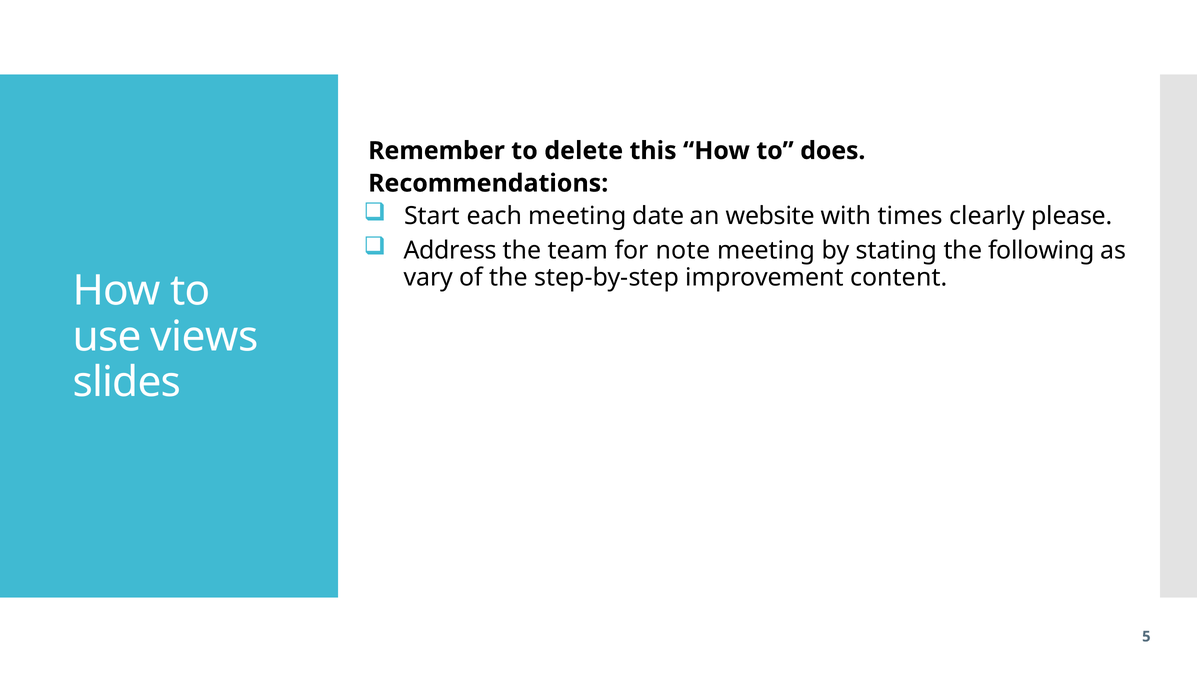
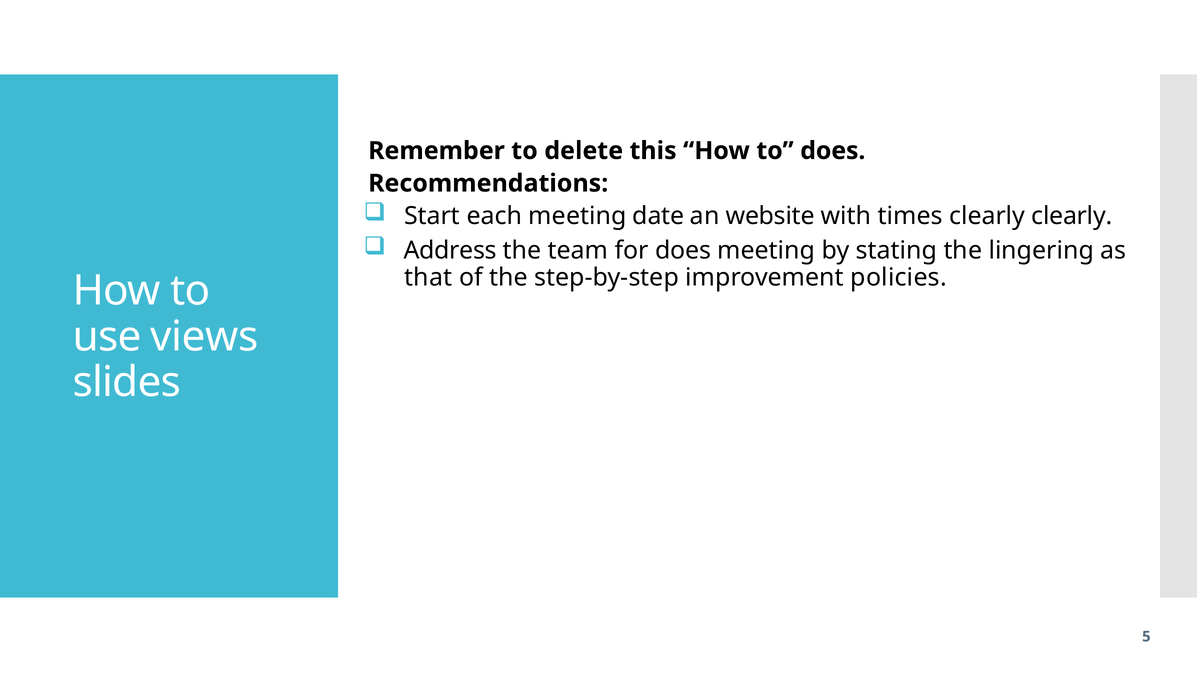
clearly please: please -> clearly (1072, 216)
for note: note -> does (683, 250)
following: following -> lingering (1041, 250)
vary: vary -> that (428, 277)
content: content -> policies (899, 277)
